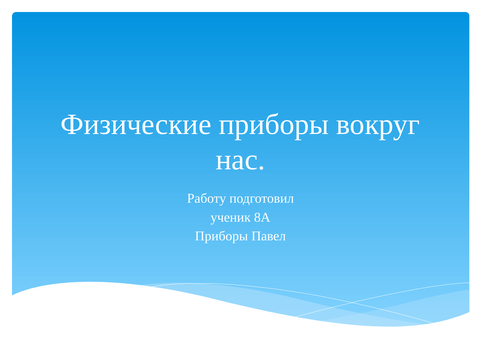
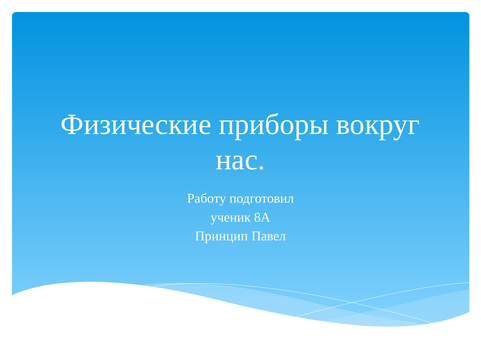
Приборы: Приборы -> Принцип (221, 236)
